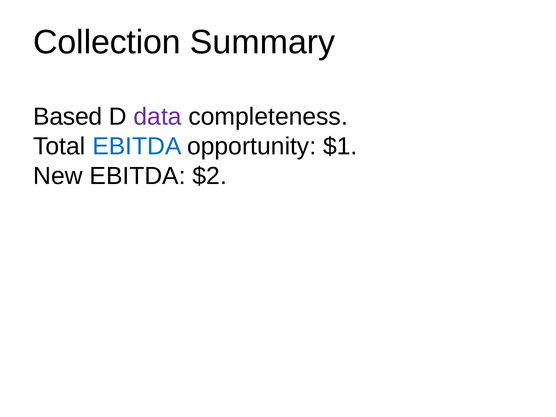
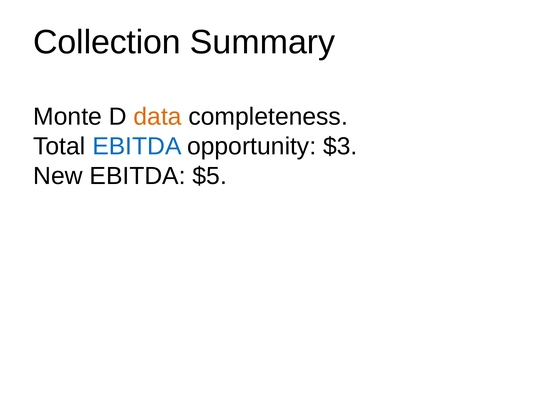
Based: Based -> Monte (68, 117)
data colour: purple -> orange (158, 117)
$1: $1 -> $3 (340, 146)
$2: $2 -> $5 (210, 176)
